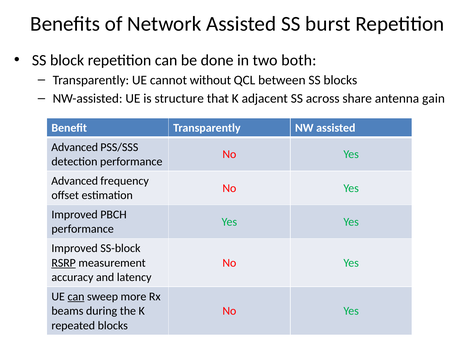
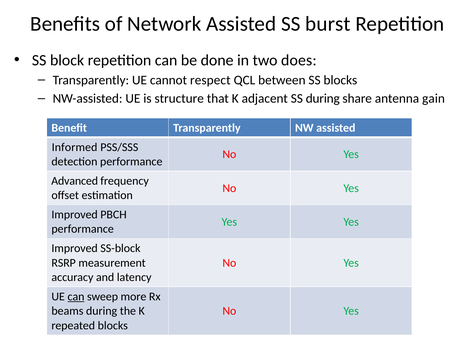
both: both -> does (299, 60)
without: without -> respect (210, 80)
SS across: across -> during (323, 99)
Advanced: Advanced -> Informed (75, 147)
RSRP underline: present -> none (64, 263)
